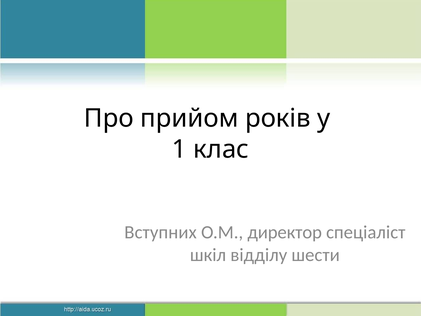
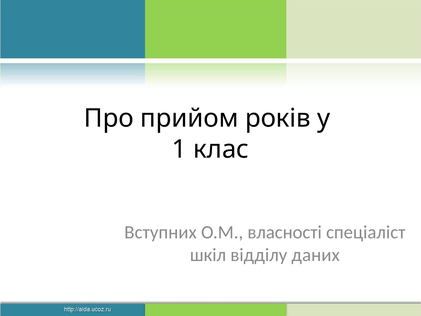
директор: директор -> власності (285, 232)
шести: шести -> даних (316, 255)
